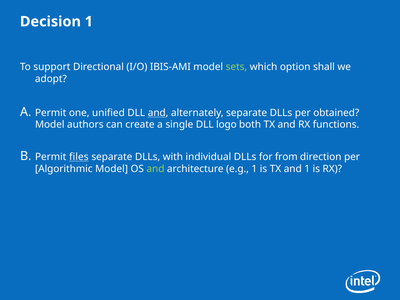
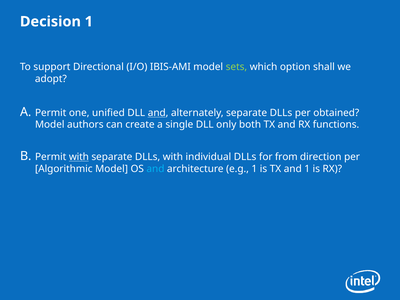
logo: logo -> only (226, 125)
Permit files: files -> with (79, 157)
and colour: light green -> light blue (155, 169)
